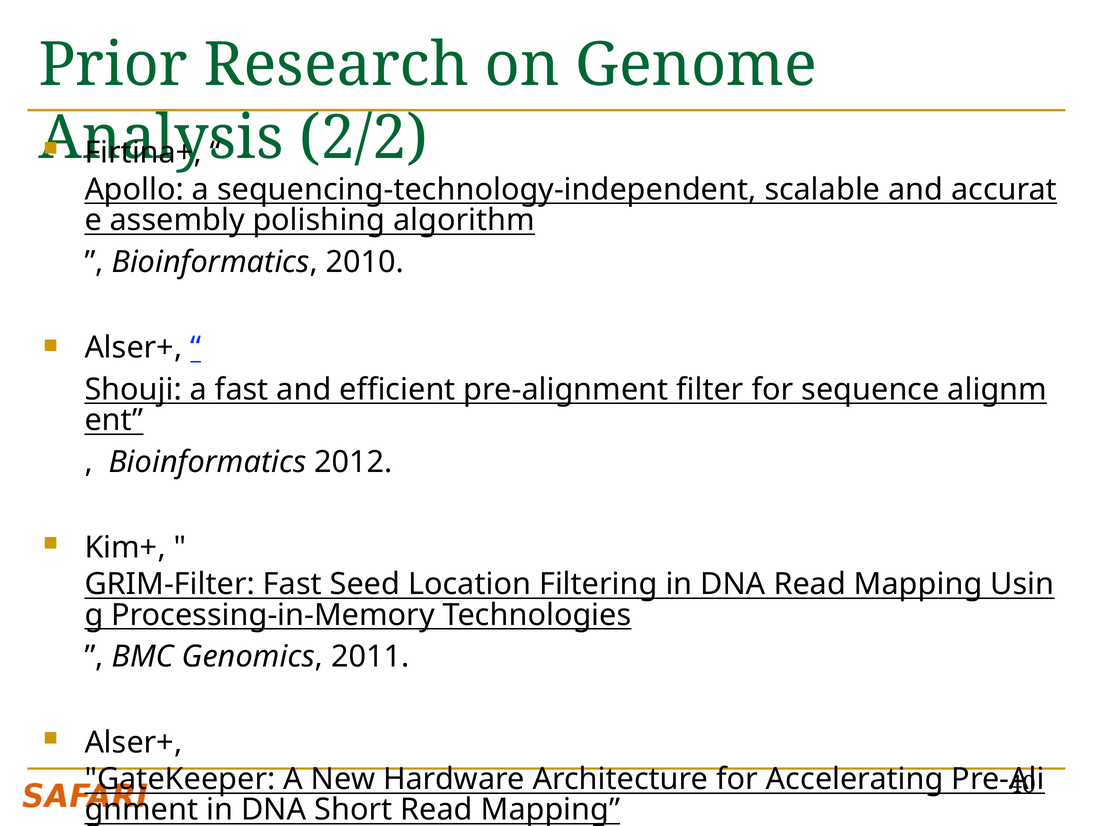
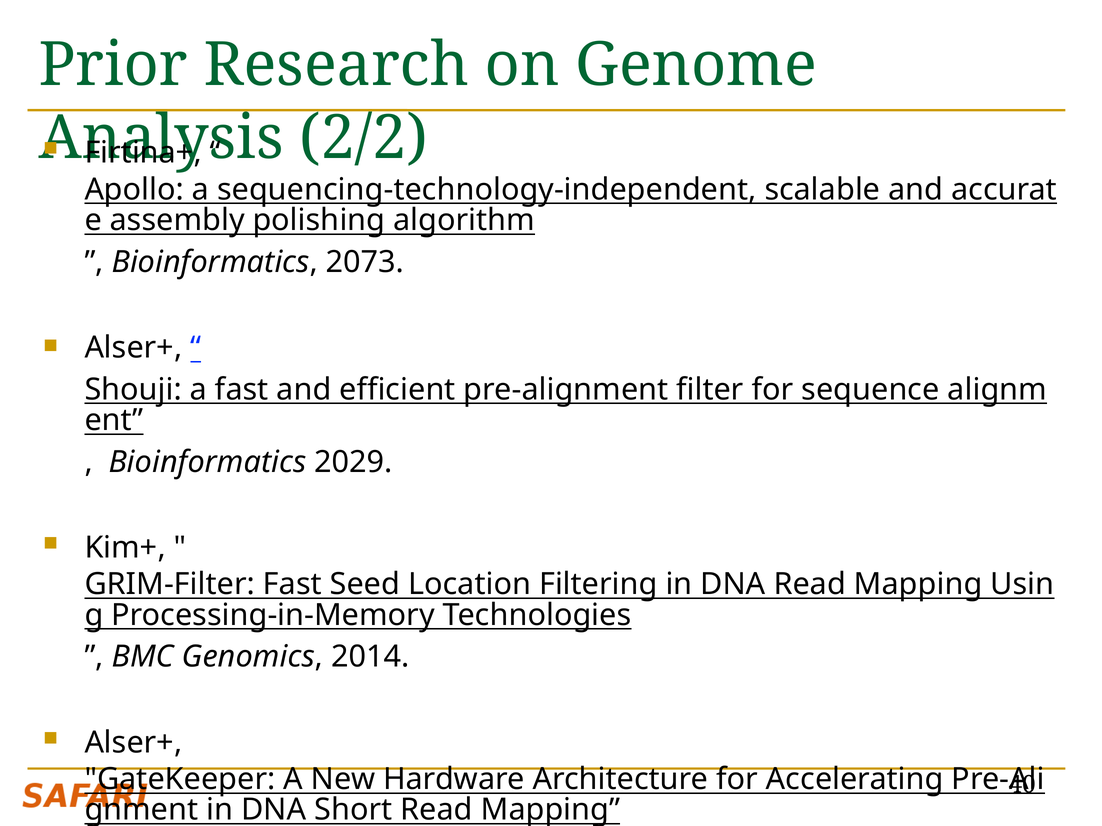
2010: 2010 -> 2073 (365, 262)
2012: 2012 -> 2029 (353, 462)
2011: 2011 -> 2014 (370, 657)
